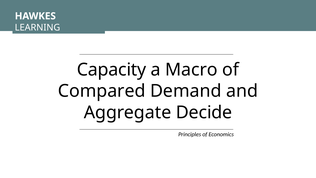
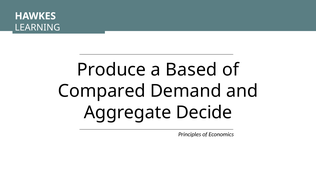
Capacity: Capacity -> Produce (111, 70)
Macro: Macro -> Based (191, 70)
